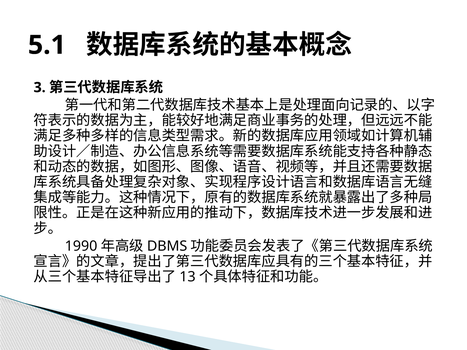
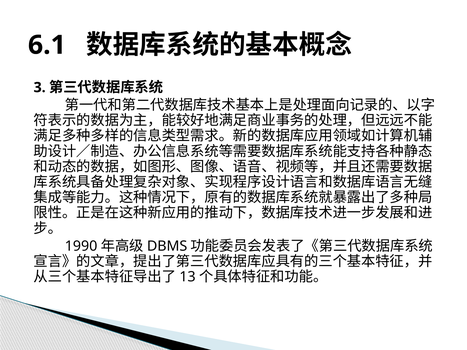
5.1: 5.1 -> 6.1 (47, 45)
